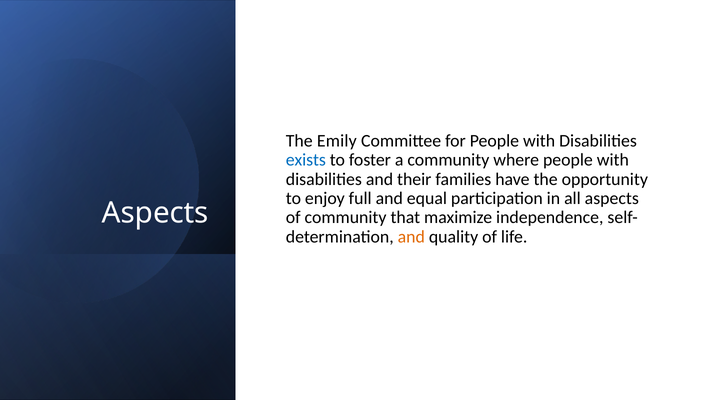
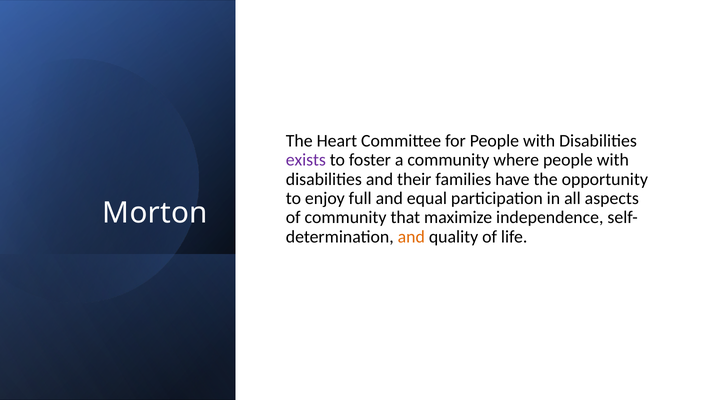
Emily: Emily -> Heart (337, 141)
exists colour: blue -> purple (306, 160)
Aspects: Aspects -> Morton (155, 213)
